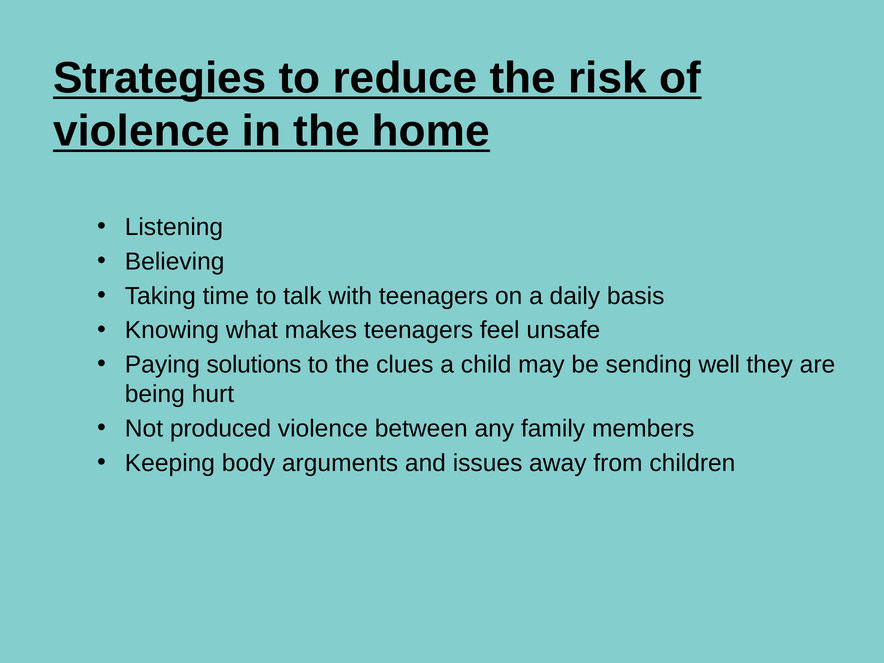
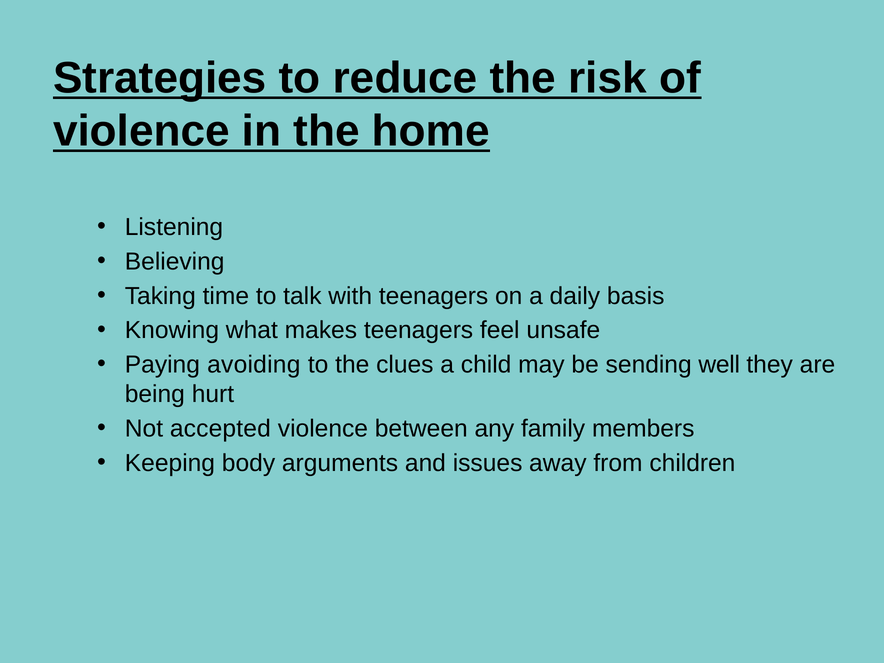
solutions: solutions -> avoiding (254, 365)
produced: produced -> accepted (220, 429)
